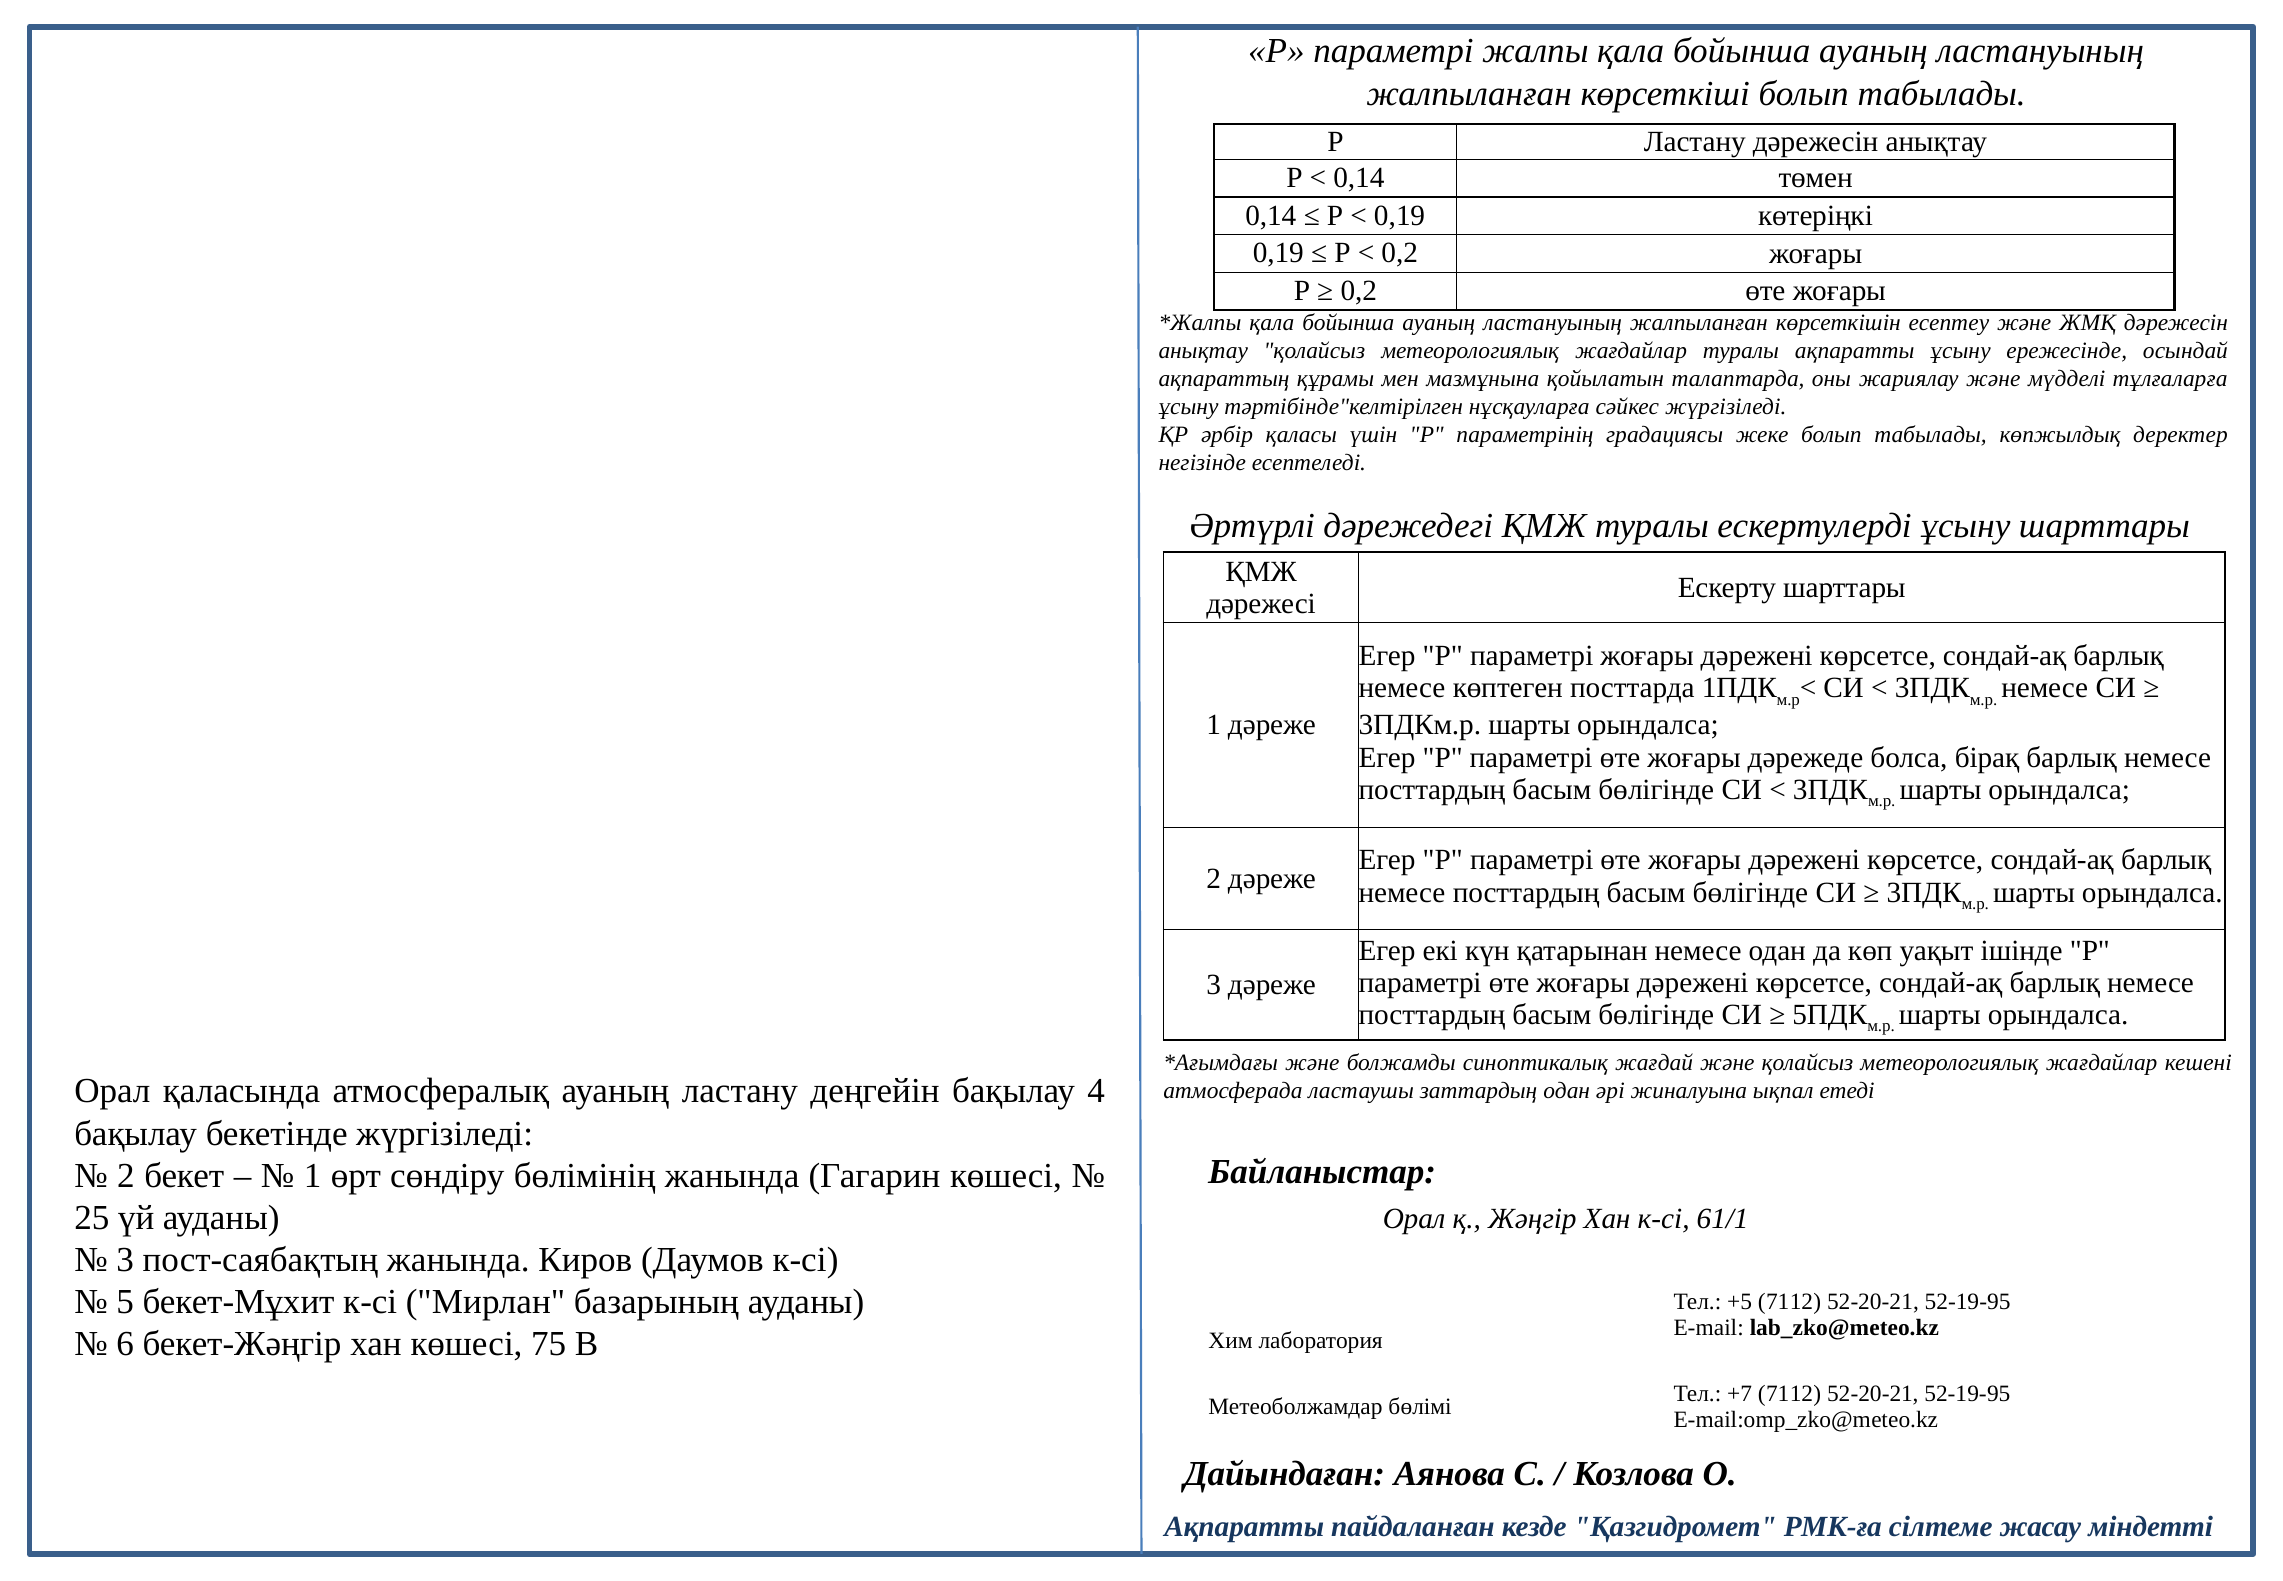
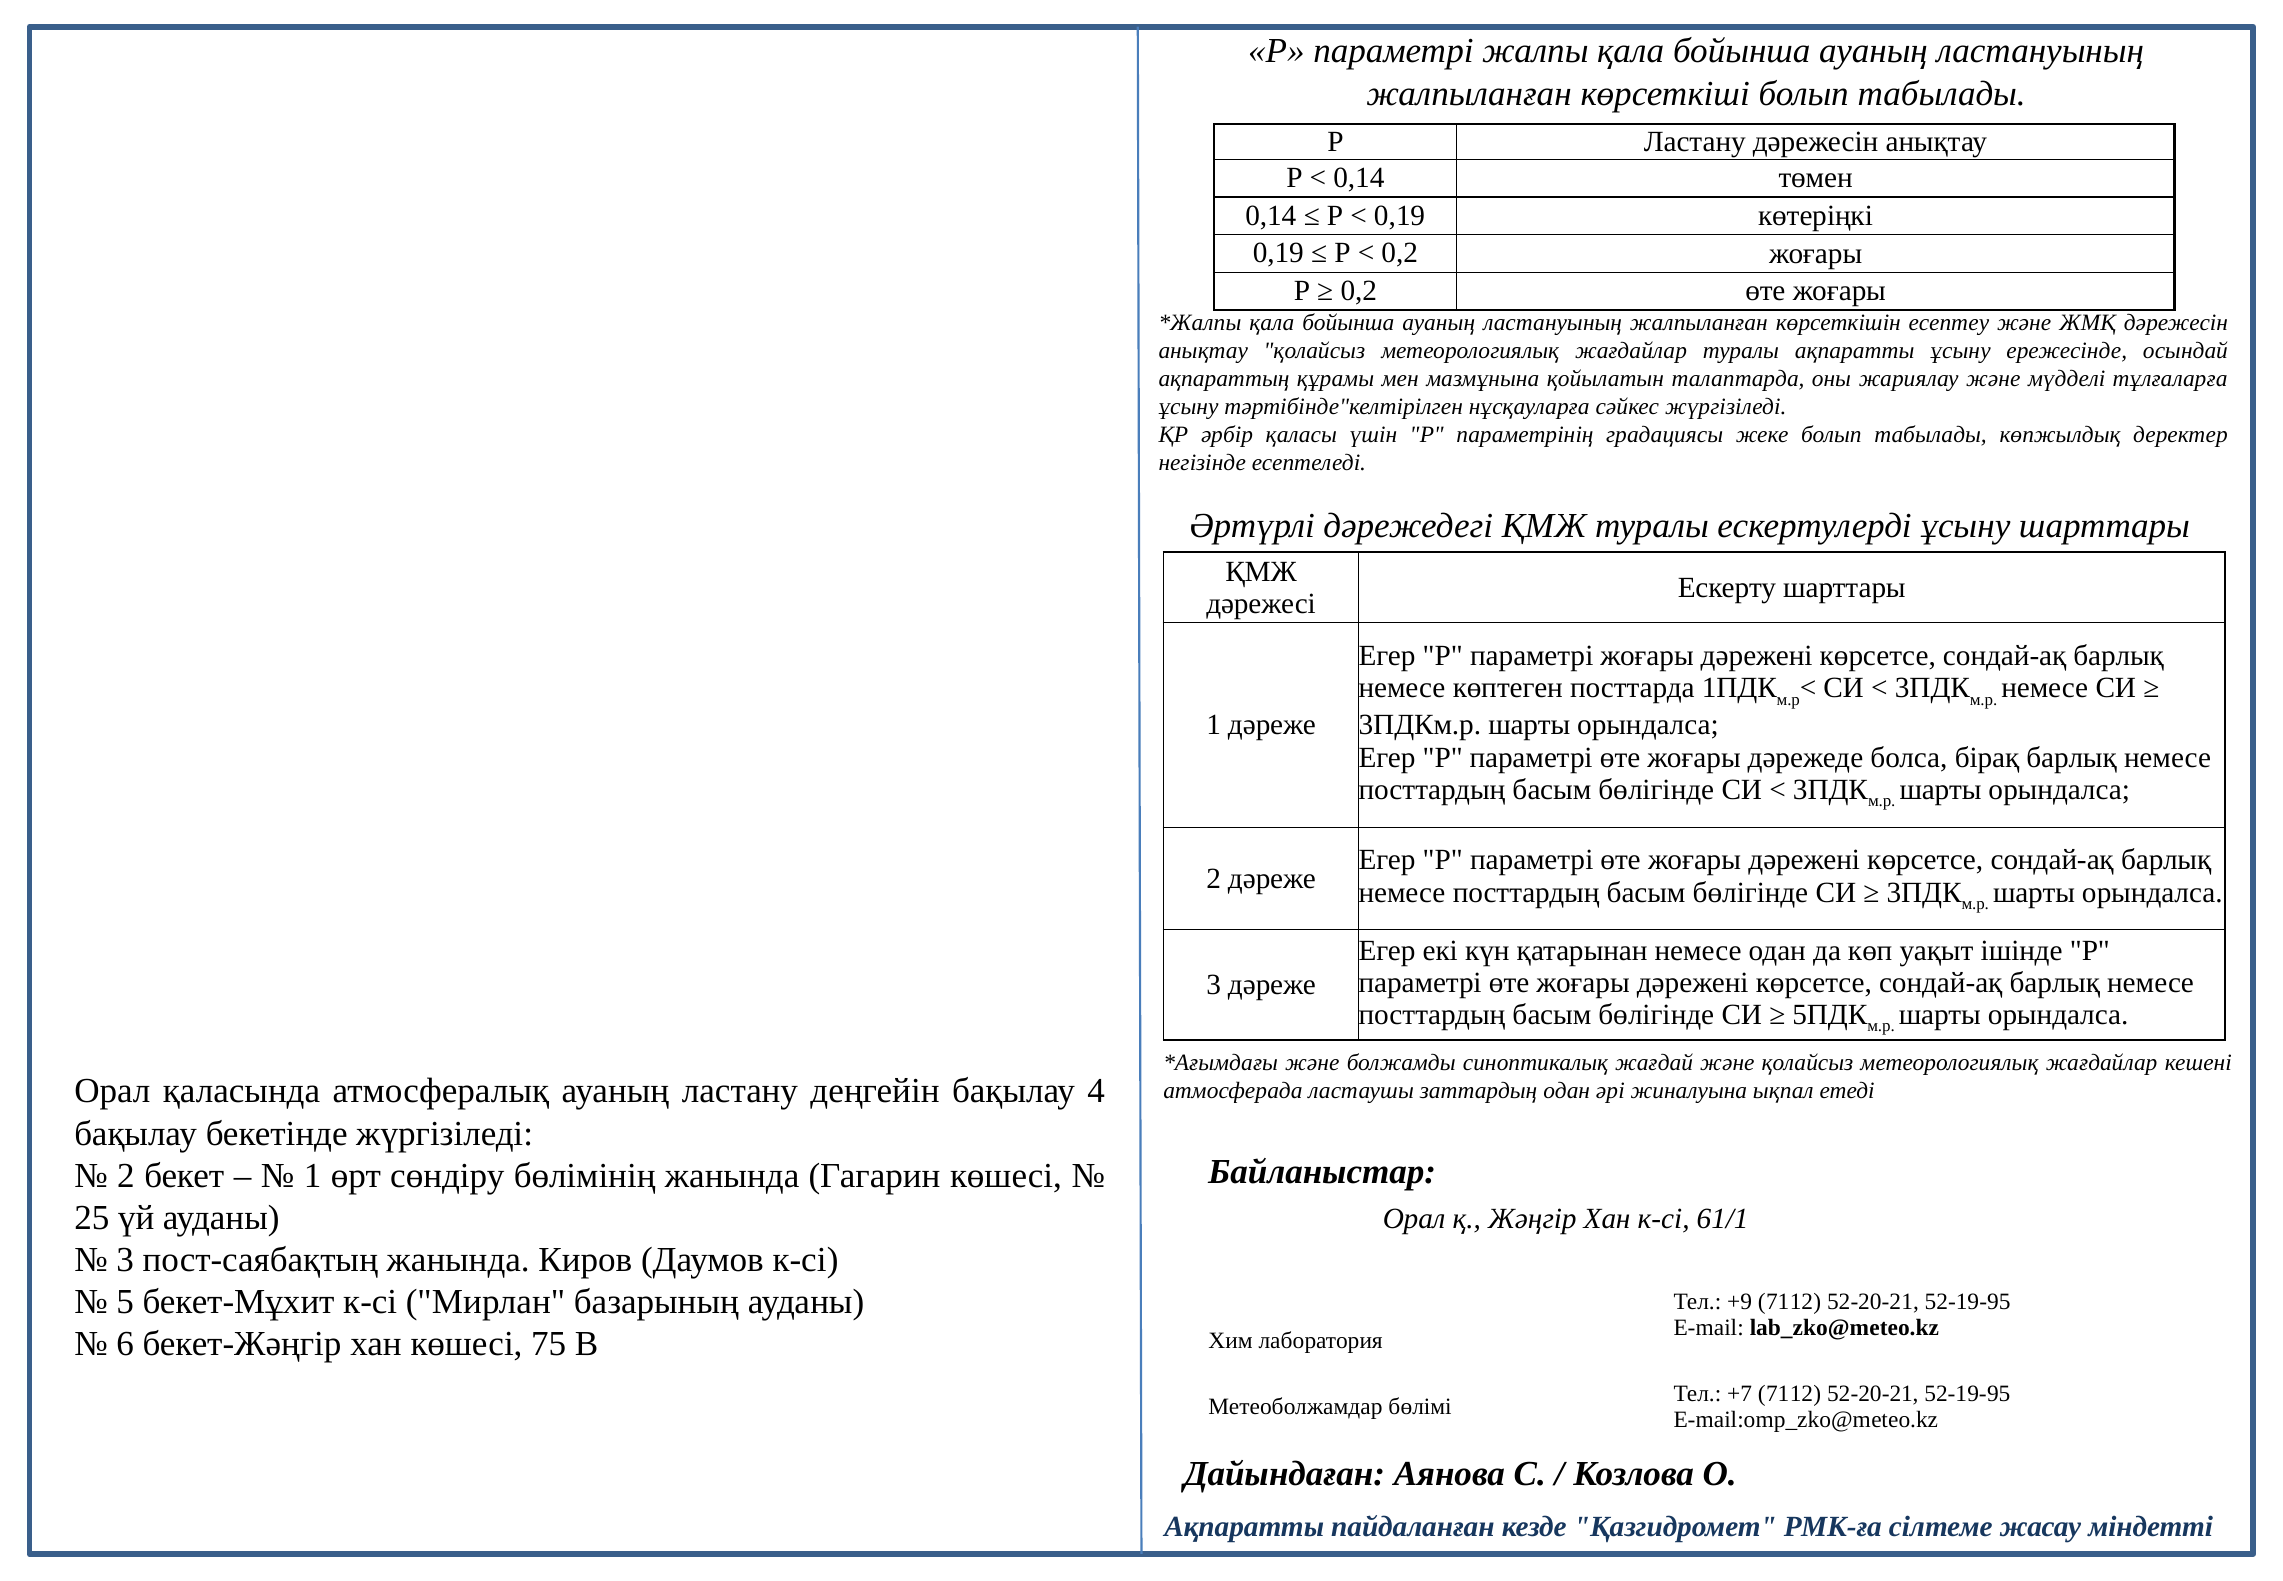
+5: +5 -> +9 (1740, 1302)
